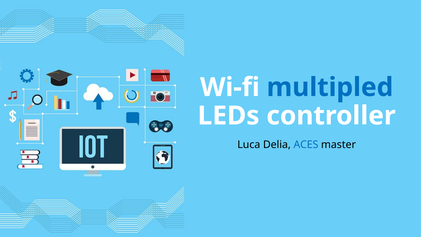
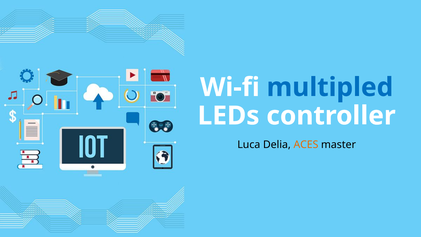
ACES colour: blue -> orange (306, 144)
